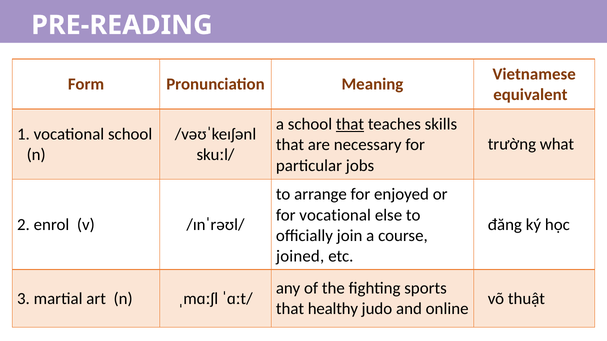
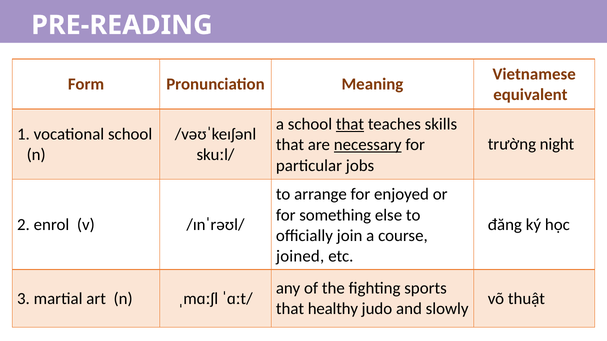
what: what -> night (557, 144)
necessary underline: none -> present (368, 145)
for vocational: vocational -> something (335, 215)
online: online -> slowly (447, 309)
